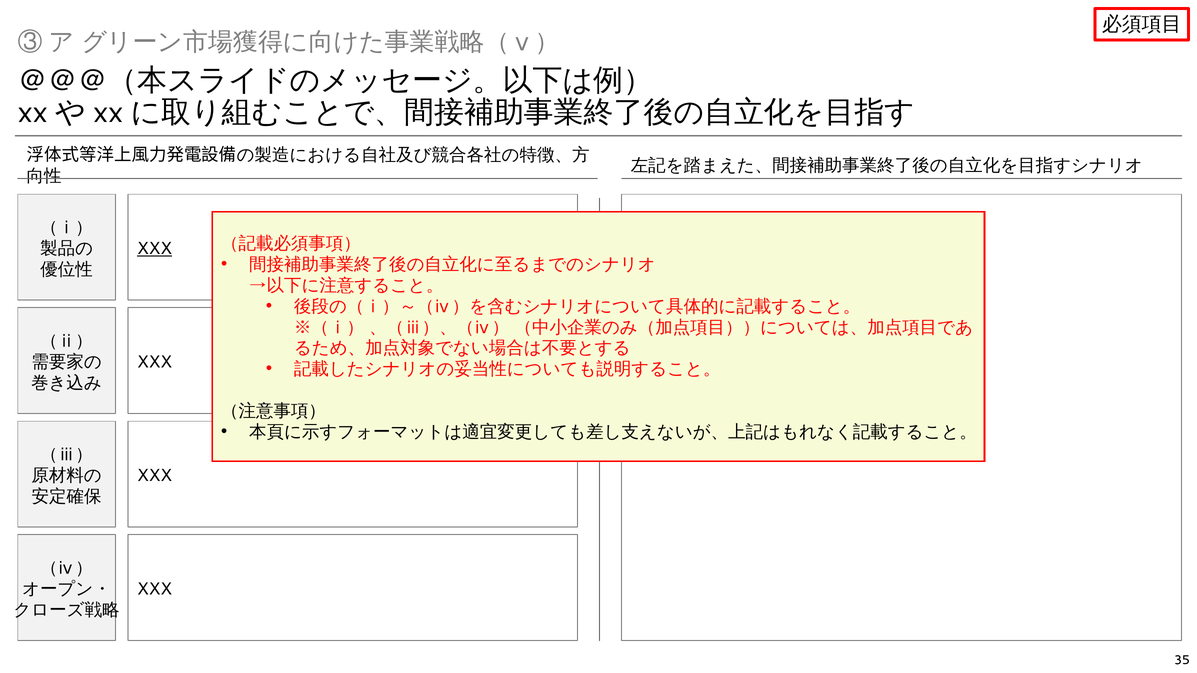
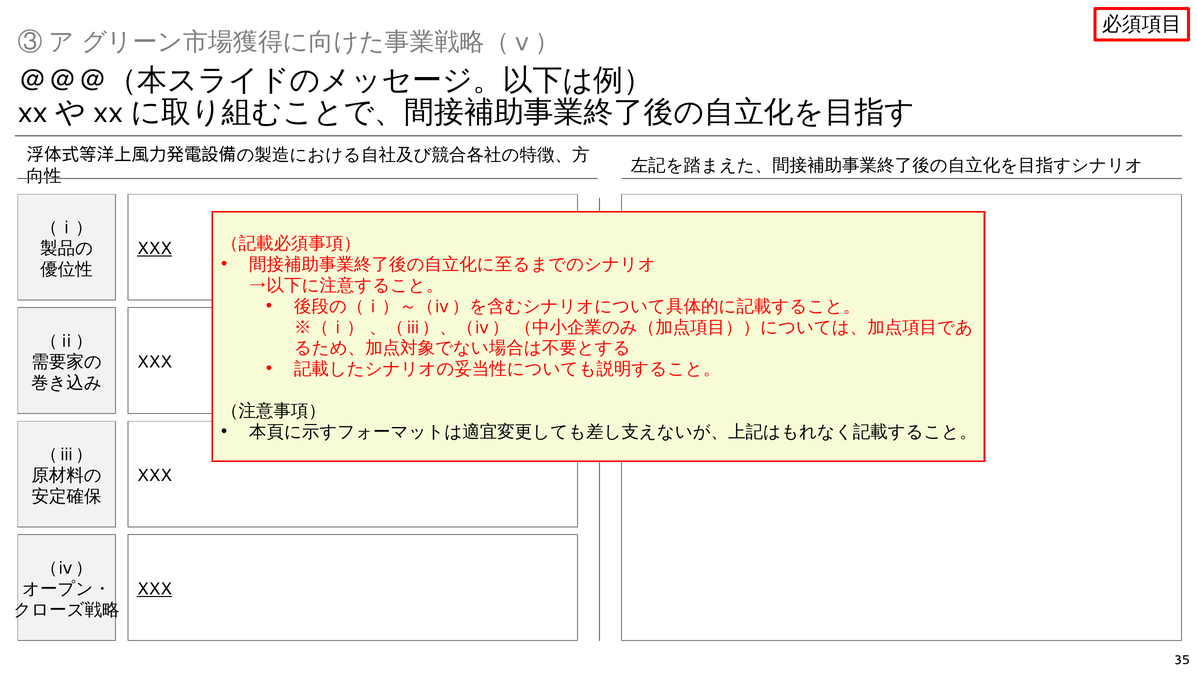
XXX underline: none -> present (154, 589)
